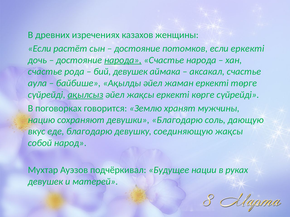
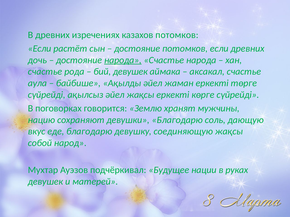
казахов женщины: женщины -> потомков (177, 35)
если еркекті: еркекті -> древних (248, 49)
ақылсыз underline: present -> none (85, 95)
